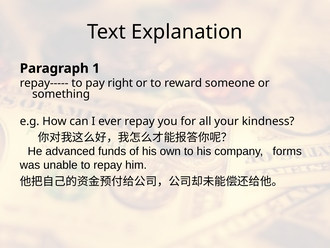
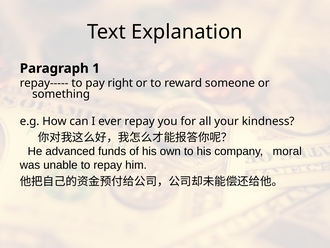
forms: forms -> moral (287, 151)
